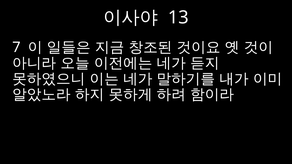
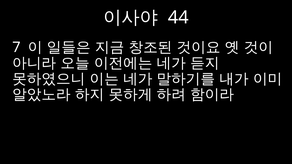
13: 13 -> 44 (178, 18)
